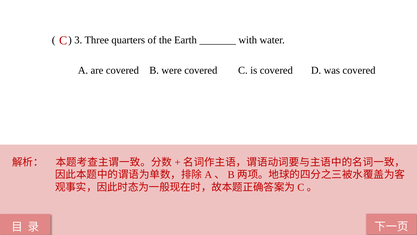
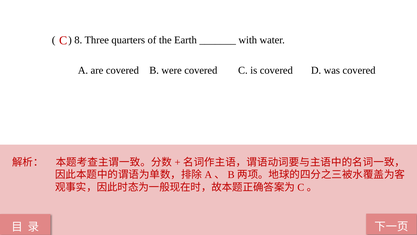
3: 3 -> 8 (78, 40)
